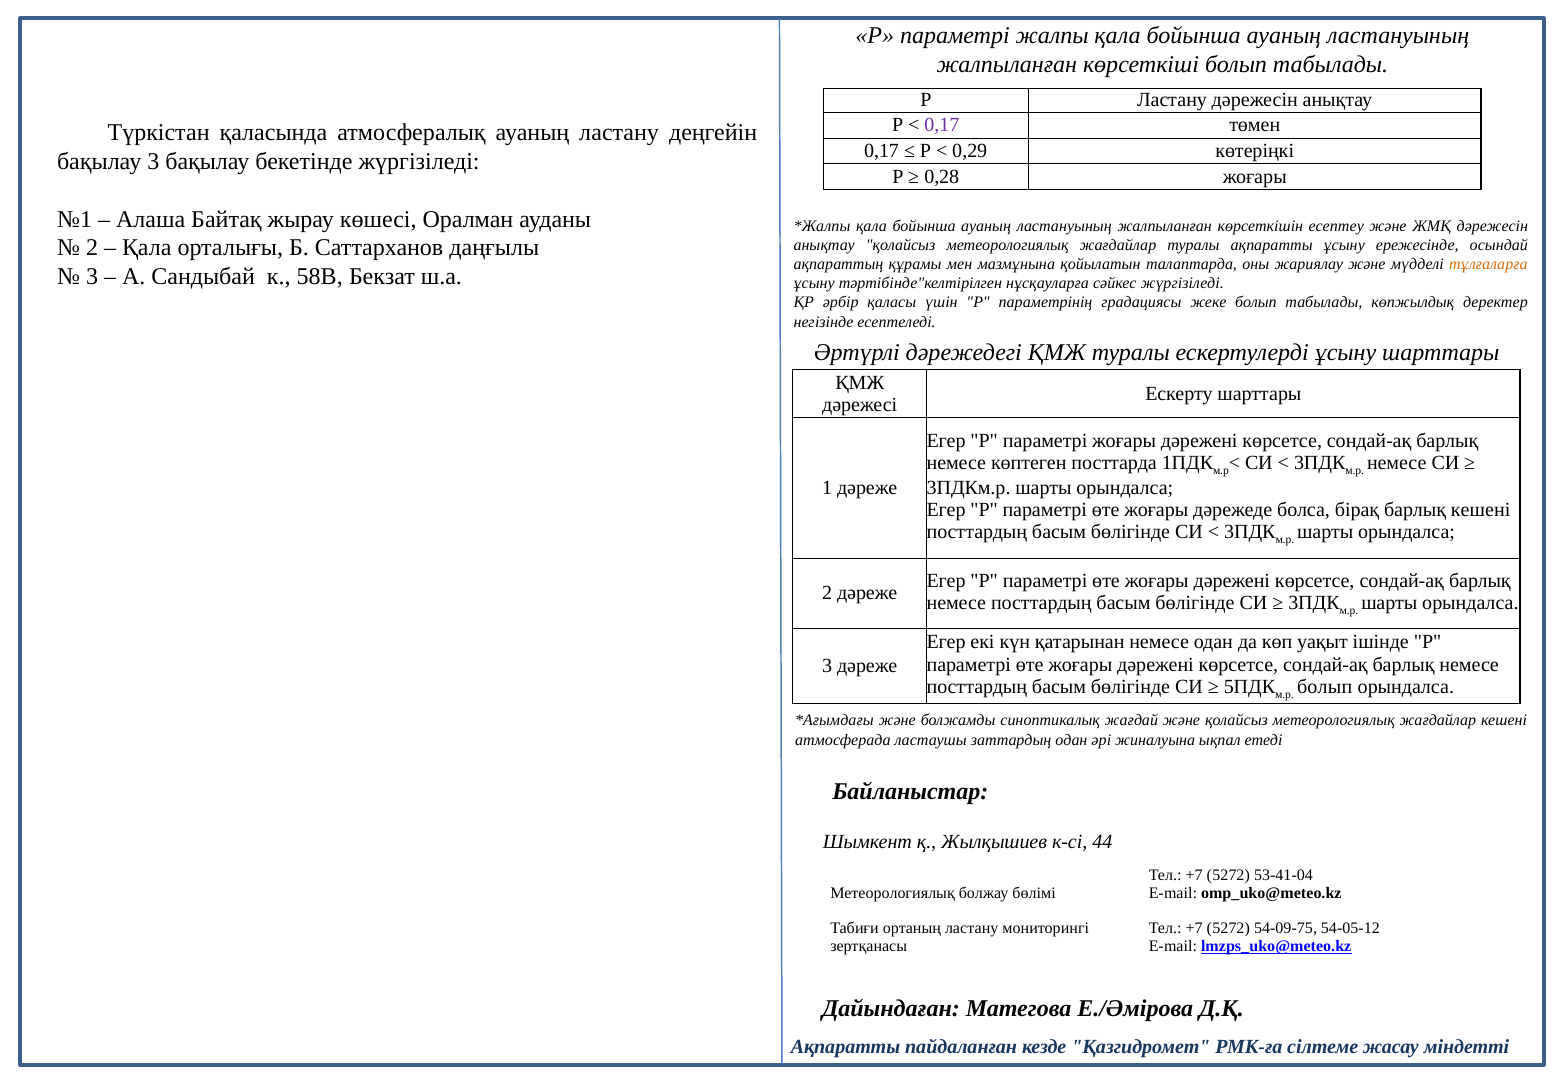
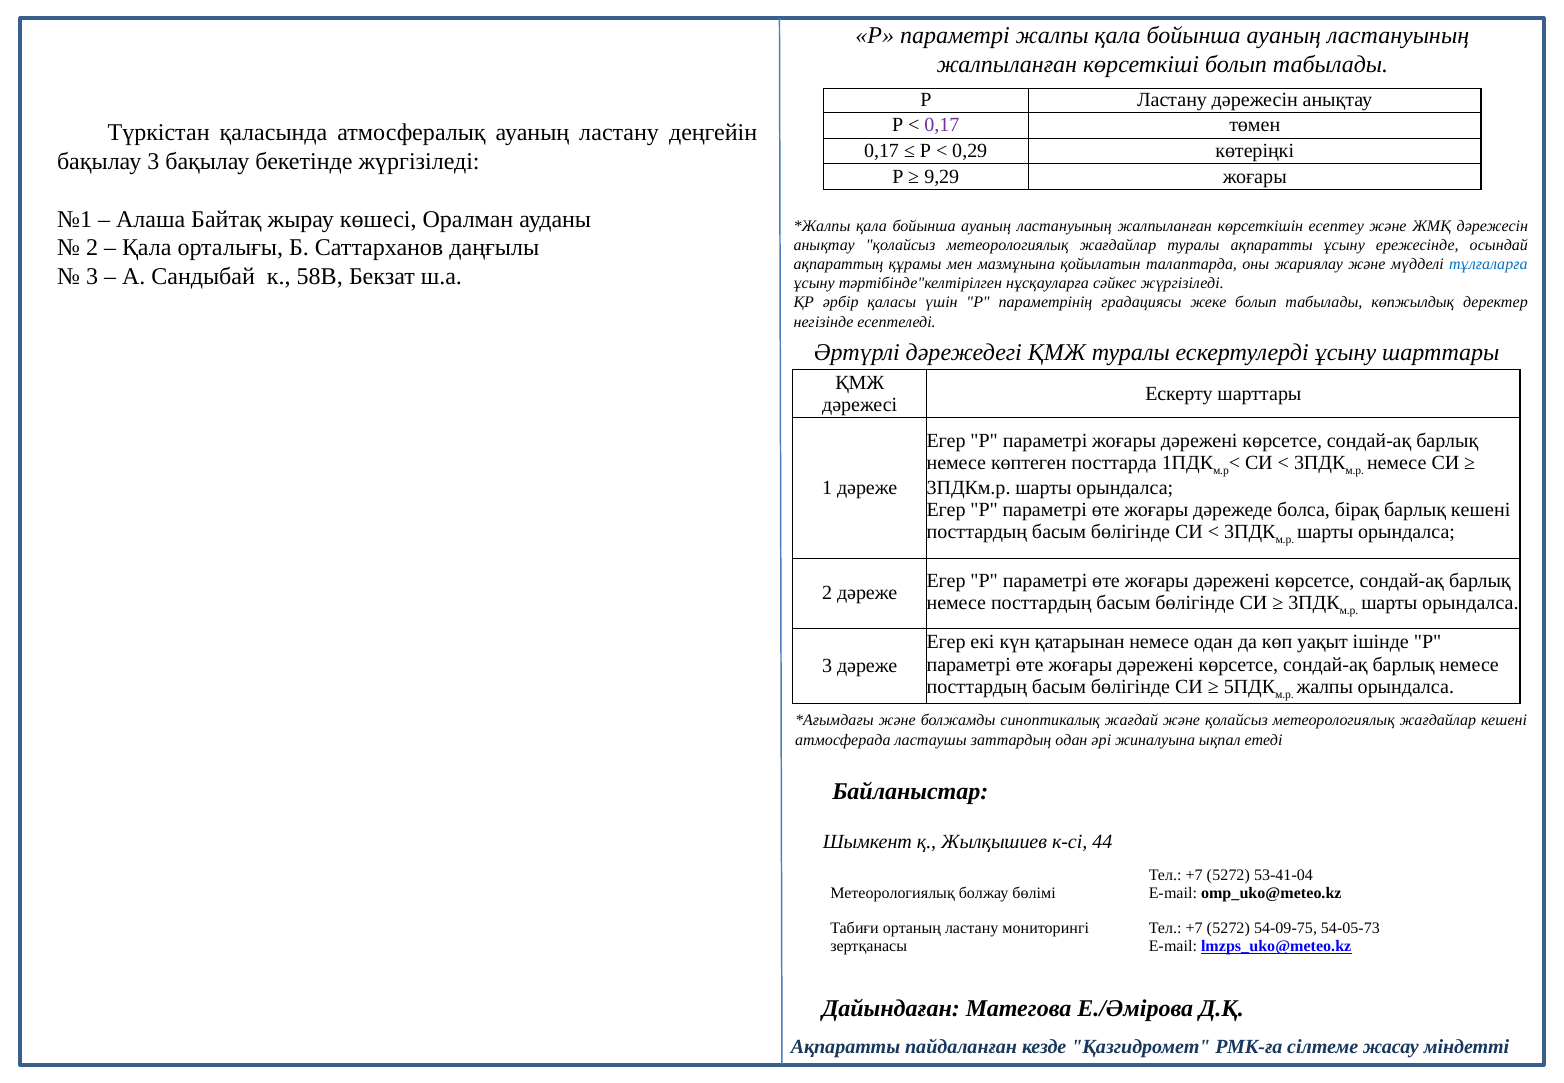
0,28: 0,28 -> 9,29 (942, 177)
тұлғаларға colour: orange -> blue (1488, 264)
болып: болып -> жалпы (1325, 686)
54-05-12: 54-05-12 -> 54-05-73 (1350, 928)
